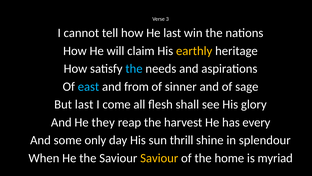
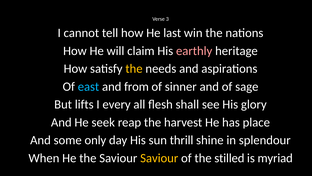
earthly colour: yellow -> pink (194, 51)
the colour: light blue -> yellow (134, 69)
But last: last -> lifts (84, 104)
come: come -> every (117, 104)
they: they -> seek (103, 122)
every: every -> place (256, 122)
home: home -> stilled (229, 158)
